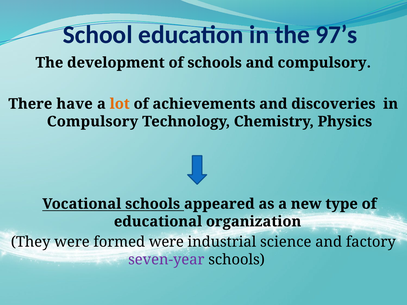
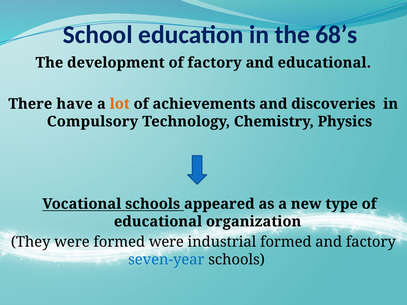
97’s: 97’s -> 68’s (336, 35)
of schools: schools -> factory (215, 63)
and compulsory: compulsory -> educational (324, 63)
industrial science: science -> formed (286, 242)
seven-year colour: purple -> blue (166, 260)
